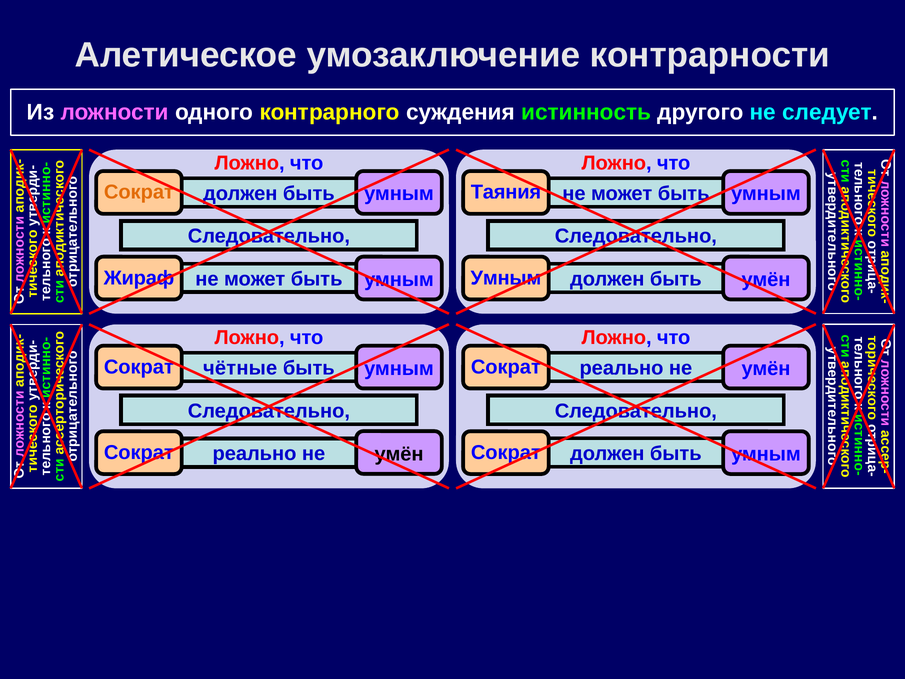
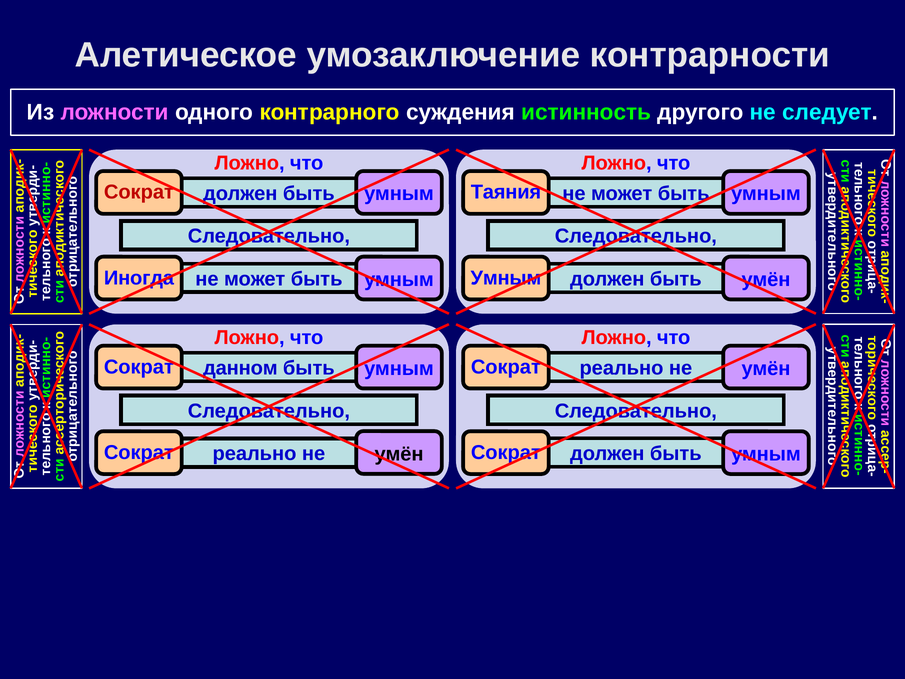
Сократ colour: orange -> red (139, 192)
Жираф: Жираф -> Иногда (139, 278)
чётные: чётные -> данном (240, 368)
